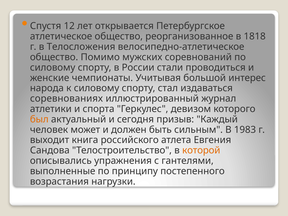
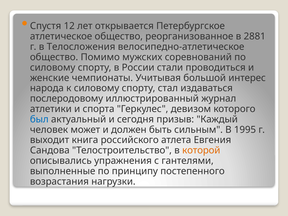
1818: 1818 -> 2881 (255, 36)
соревнованиях: соревнованиях -> послеродовому (67, 99)
был colour: orange -> blue (39, 119)
1983: 1983 -> 1995 (245, 130)
